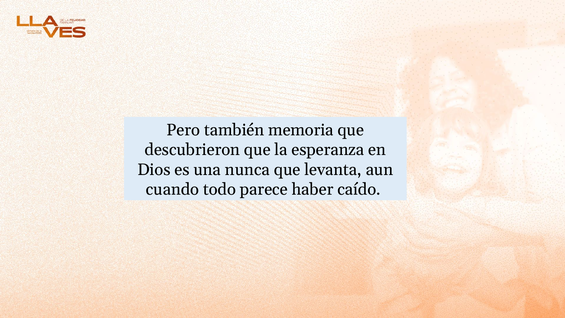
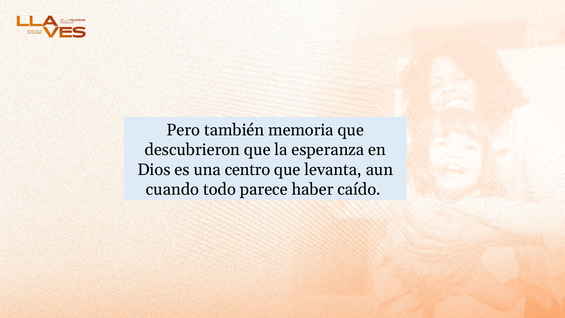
nunca: nunca -> centro (248, 170)
